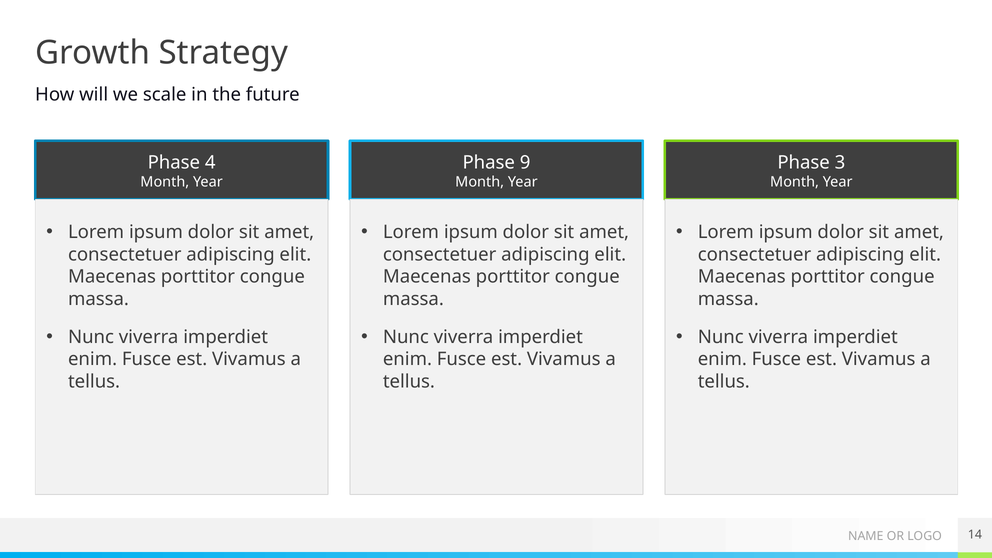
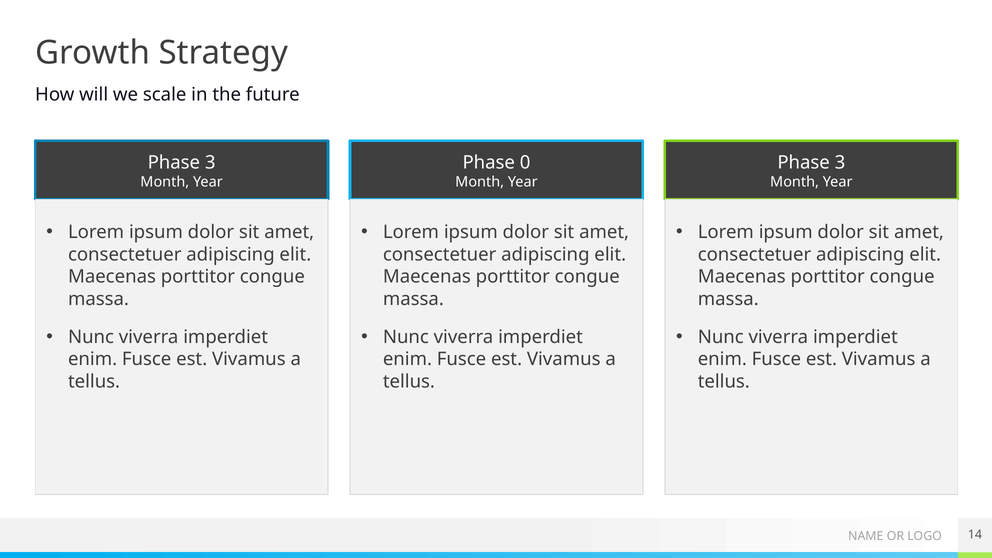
4: 4 -> 3 (210, 162)
9: 9 -> 0 (525, 162)
